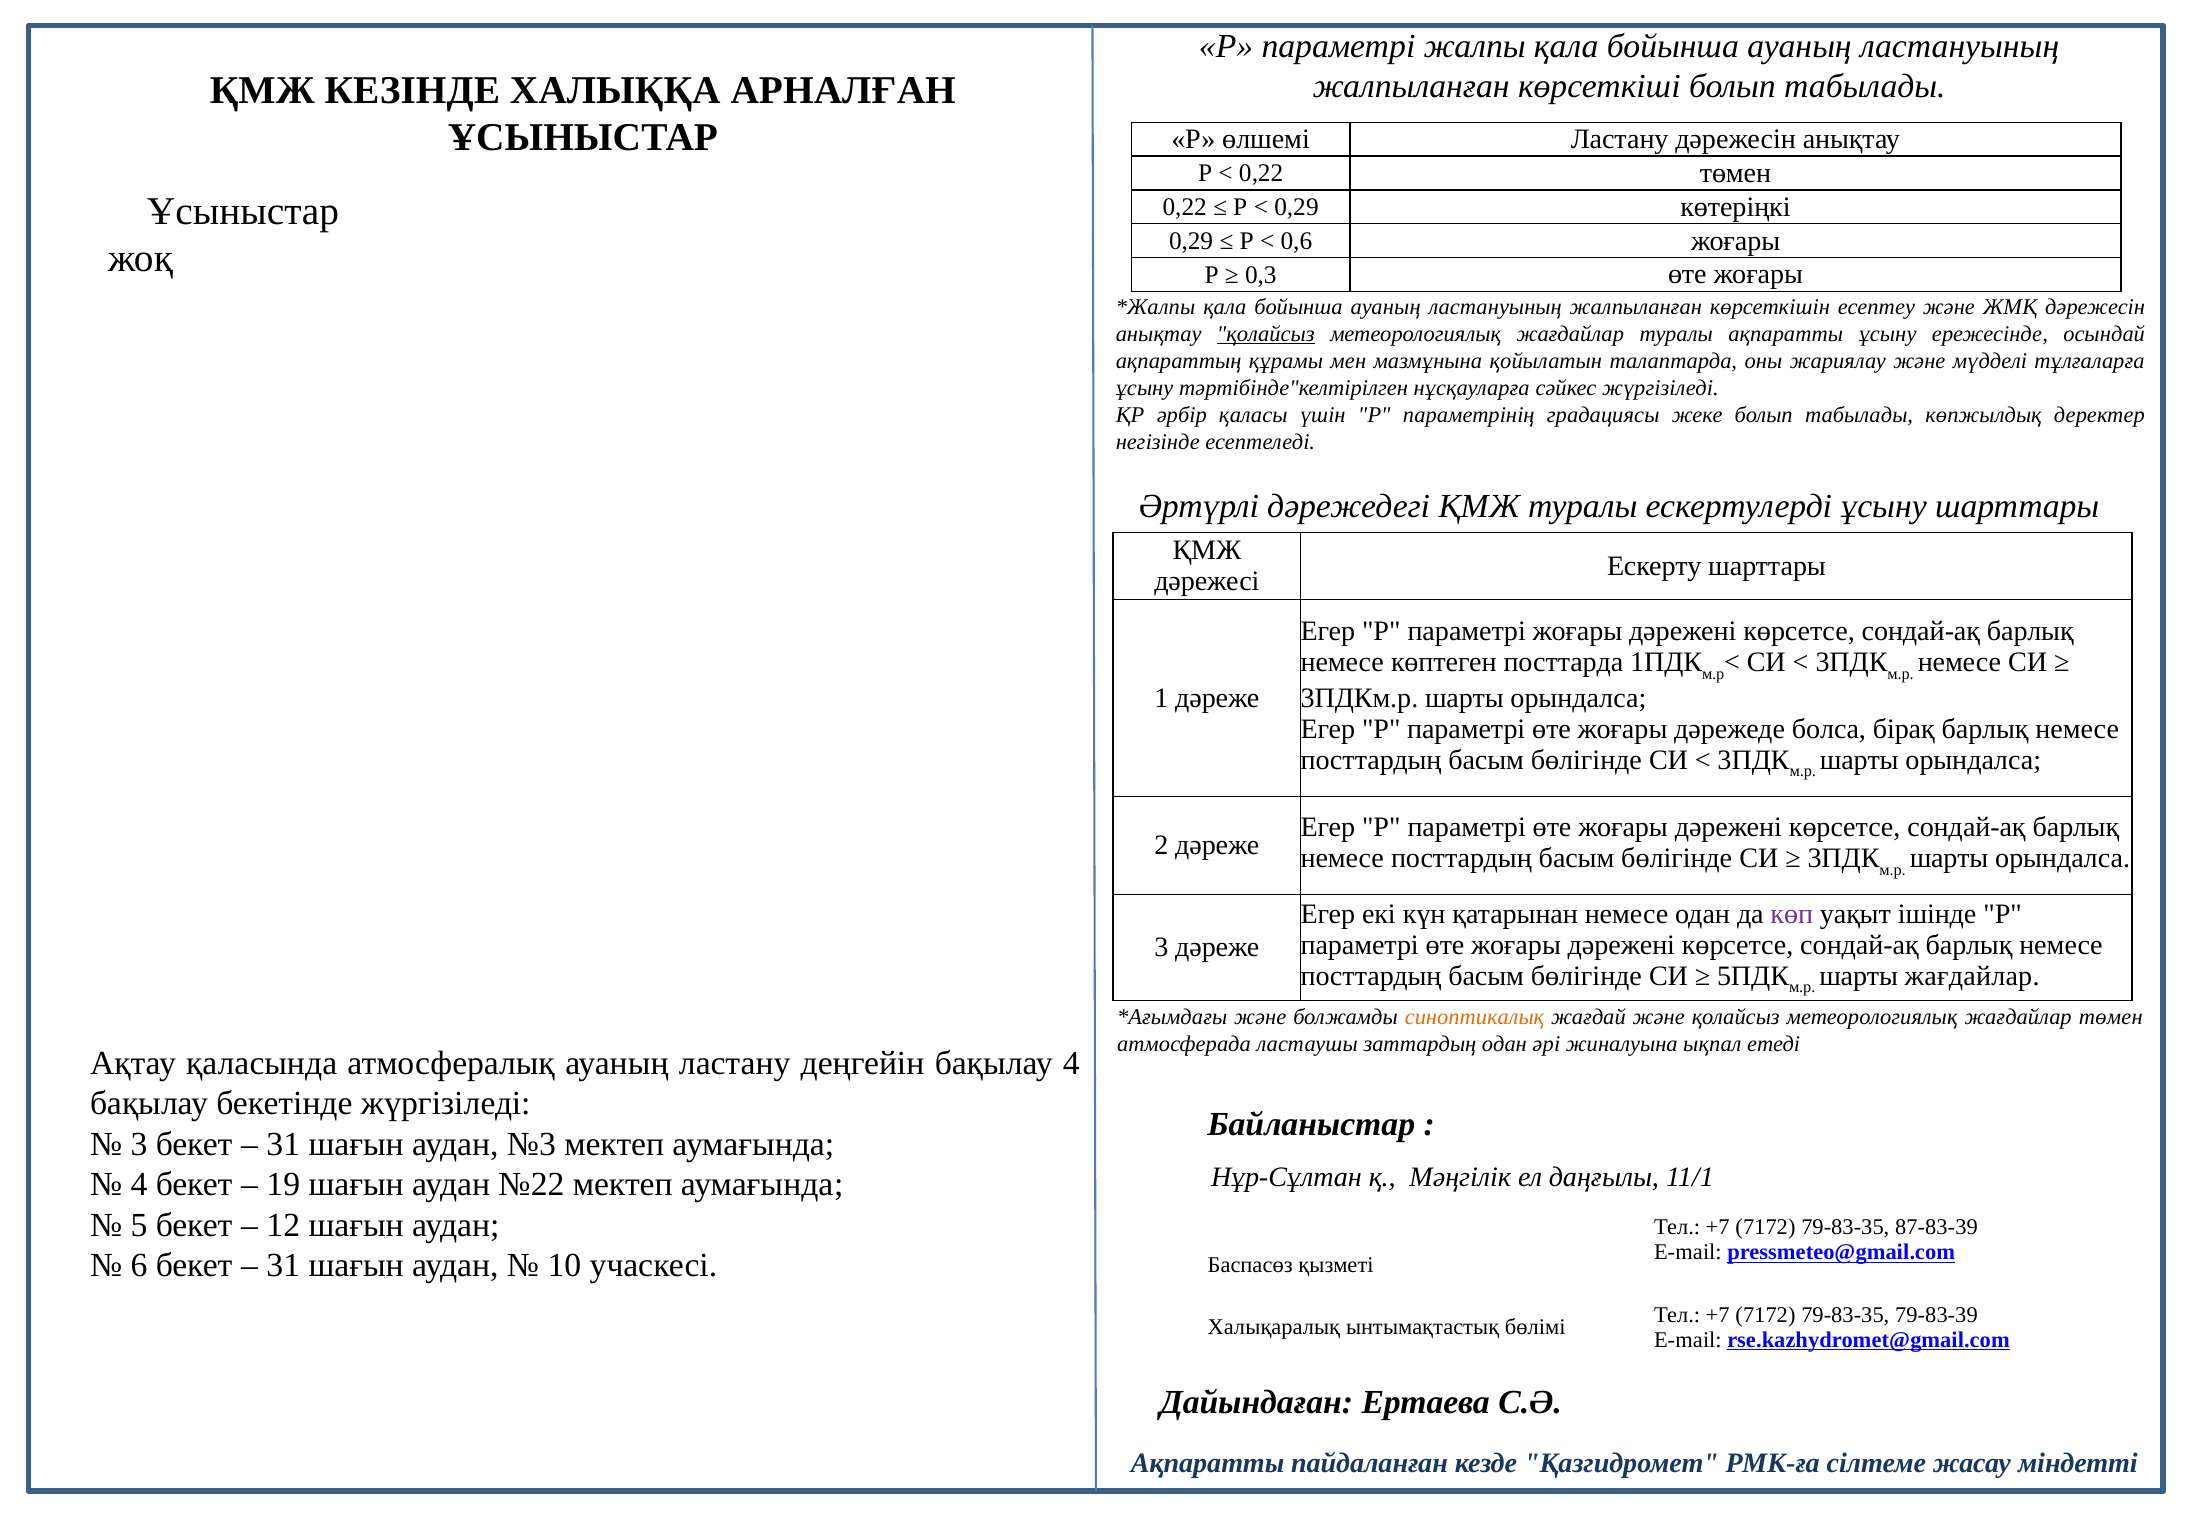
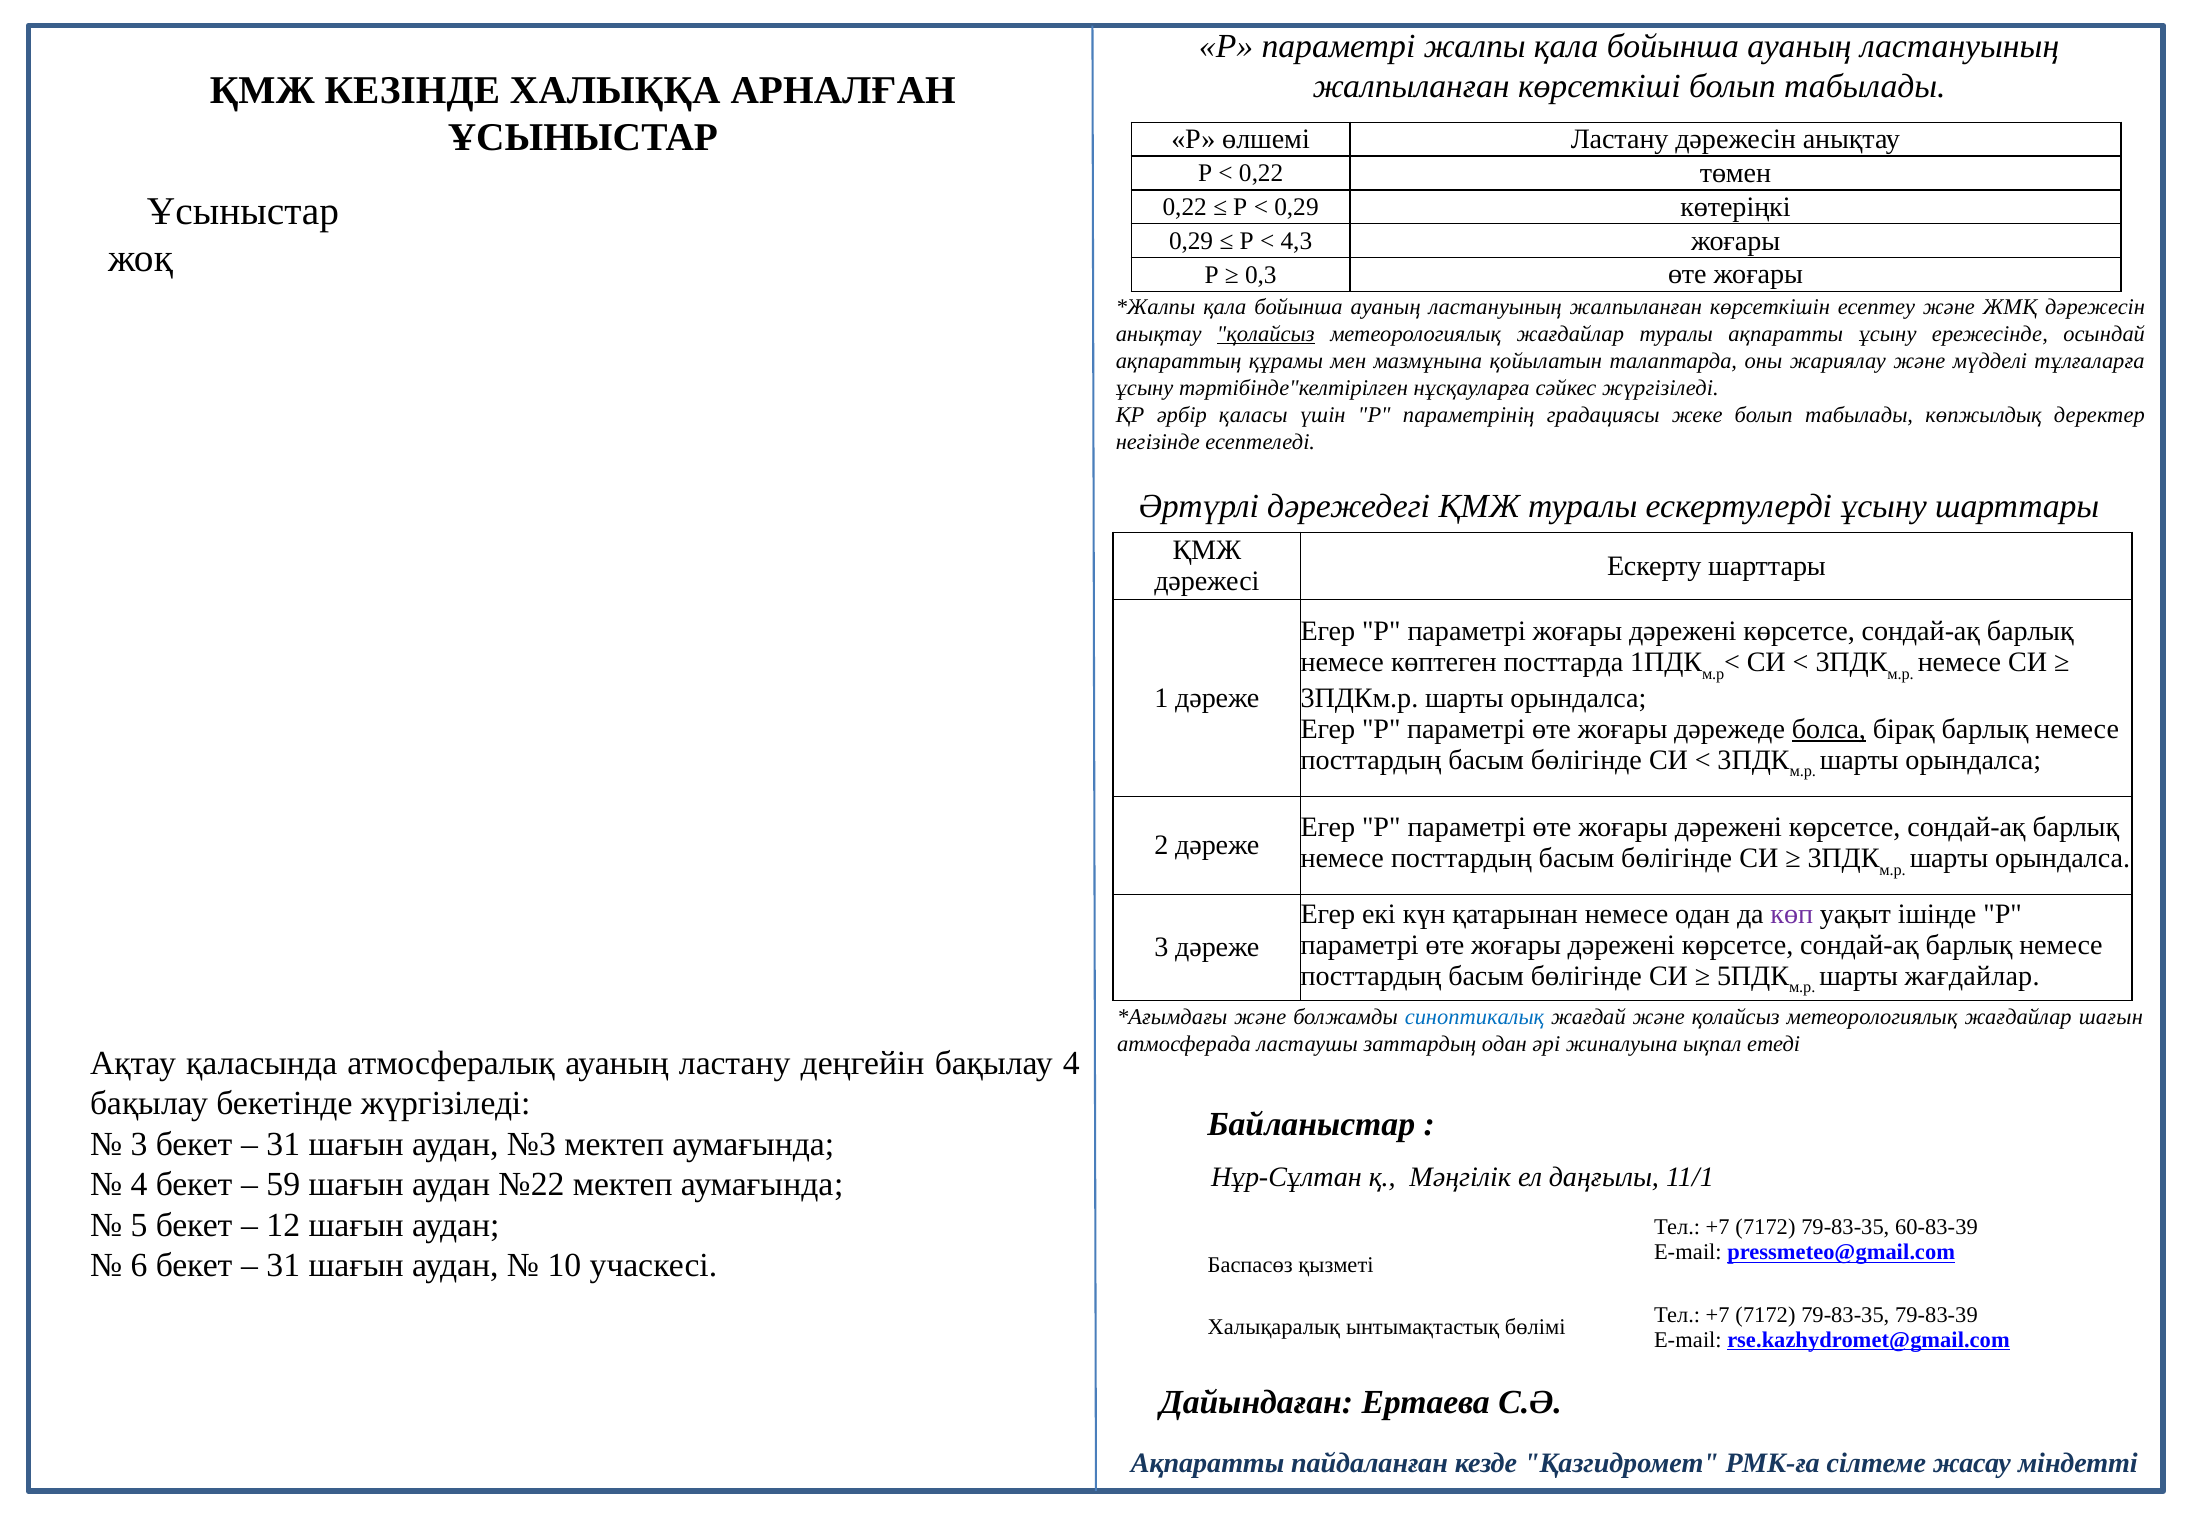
0,6: 0,6 -> 4,3 (1296, 241)
болса underline: none -> present (1829, 729)
синоптикалық colour: orange -> blue (1475, 1017)
жағдайлар төмен: төмен -> шағын (2111, 1017)
19: 19 -> 59 (283, 1185)
87-83-39: 87-83-39 -> 60-83-39 (1936, 1228)
